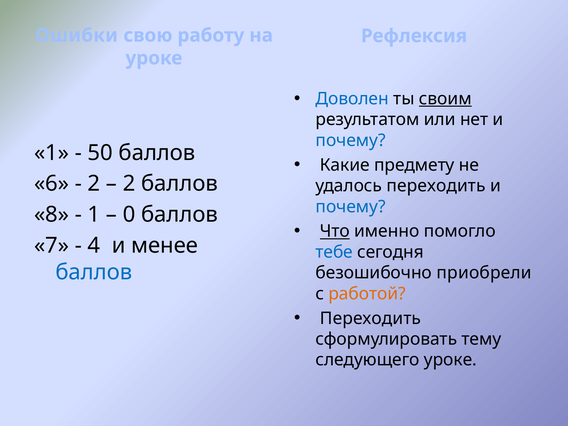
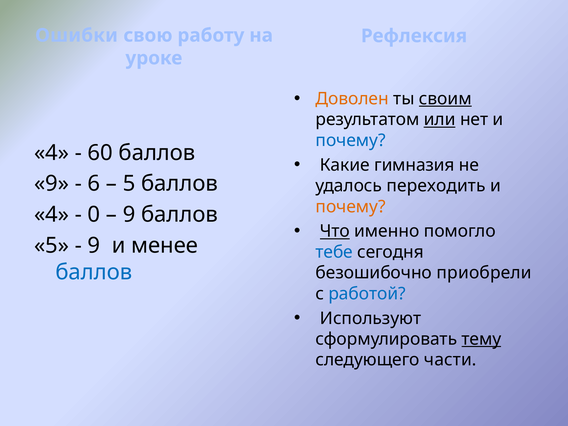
Доволен colour: blue -> orange (352, 99)
или underline: none -> present (440, 120)
1: 1 -> 4 (52, 153)
50: 50 -> 60 (100, 153)
предмету: предмету -> гимназия (414, 165)
6: 6 -> 9 (52, 184)
2: 2 -> 6 (94, 184)
2: 2 -> 5 (129, 184)
почему colour: blue -> orange (351, 207)
8: 8 -> 4 (52, 215)
1: 1 -> 0 (94, 215)
0: 0 -> 9 (129, 215)
7: 7 -> 5 (52, 246)
4: 4 -> 9 (94, 246)
работой colour: orange -> blue (367, 294)
Переходить: Переходить -> Используют (371, 318)
тему underline: none -> present (481, 339)
следующего уроке: уроке -> части (450, 360)
